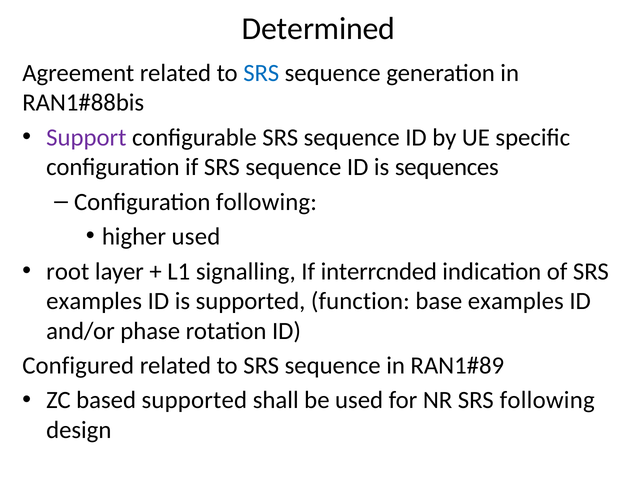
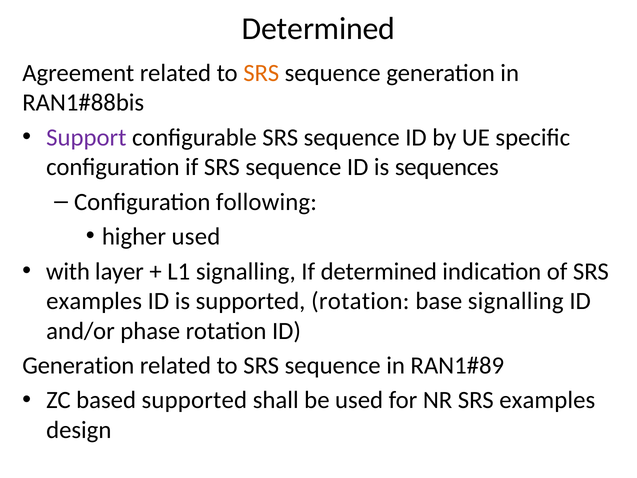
SRS colour: blue -> orange (261, 73)
root: root -> with (68, 271)
If interrcnded: interrcnded -> determined (379, 271)
supported function: function -> rotation (360, 301)
base examples: examples -> signalling (516, 301)
Configured: Configured -> Generation (78, 365)
NR SRS following: following -> examples (547, 400)
